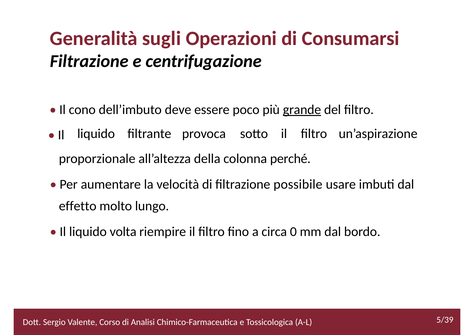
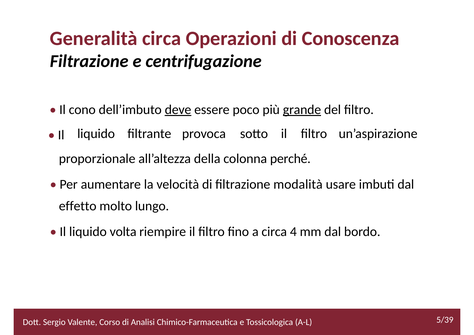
Generalità sugli: sugli -> circa (162, 39)
Consumarsi: Consumarsi -> Conoscenza (351, 39)
deve underline: none -> present (178, 110)
possibile: possibile -> modalità (298, 185)
0: 0 -> 4 (293, 232)
